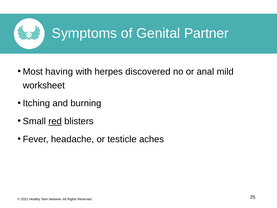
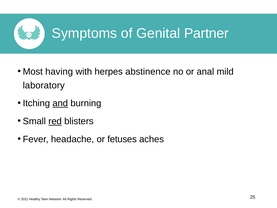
discovered: discovered -> abstinence (148, 71)
worksheet: worksheet -> laboratory (44, 85)
and underline: none -> present (60, 103)
testicle: testicle -> fetuses (122, 139)
